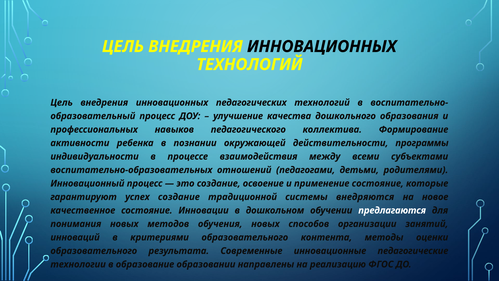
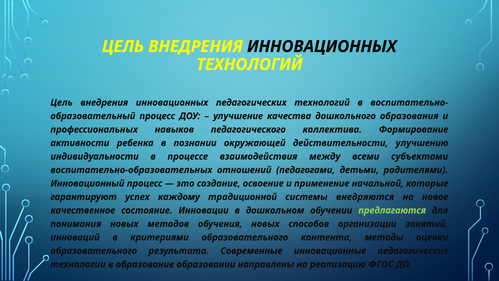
программы: программы -> улучшению (422, 143)
применение состояние: состояние -> начальной (378, 183)
успех создание: создание -> каждому (179, 197)
предлагаются colour: white -> light green (392, 210)
